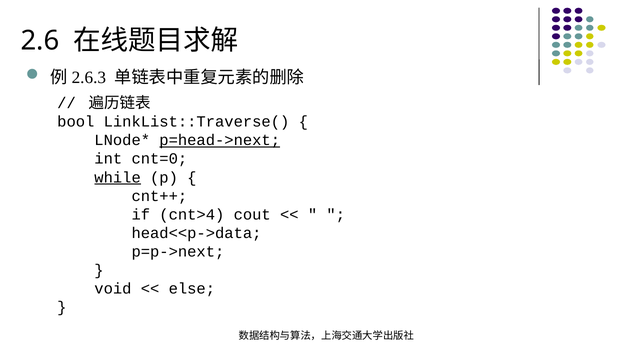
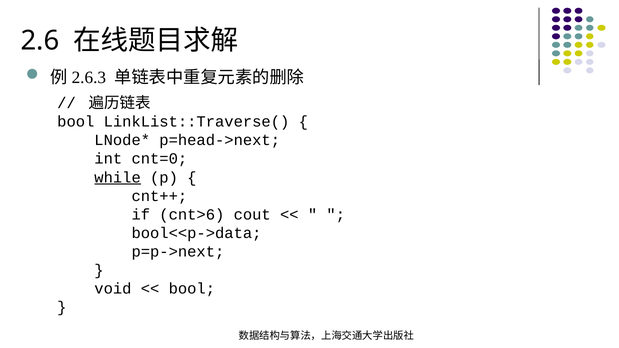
p=head->next underline: present -> none (220, 140)
cnt>4: cnt>4 -> cnt>6 (192, 215)
head<<p->data: head<<p->data -> bool<<p->data (196, 233)
else: else -> bool (192, 289)
